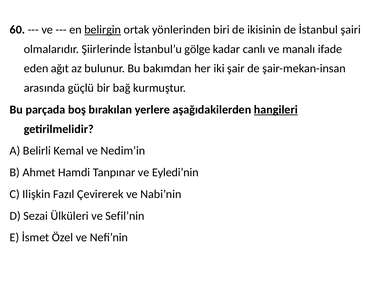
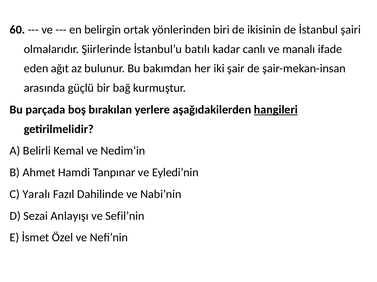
belirgin underline: present -> none (103, 30)
gölge: gölge -> batılı (197, 49)
Ilişkin: Ilişkin -> Yaralı (36, 195)
Çevirerek: Çevirerek -> Dahilinde (100, 195)
Ülküleri: Ülküleri -> Anlayışı (70, 216)
